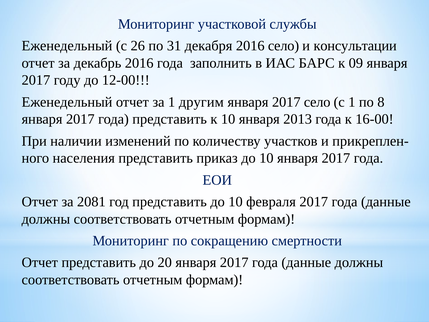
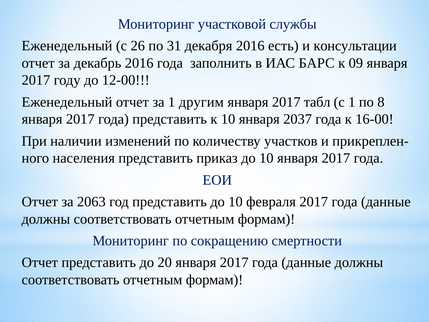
2016 село: село -> есть (283, 46)
2017 село: село -> табл (317, 102)
2013: 2013 -> 2037 (298, 119)
2081: 2081 -> 2063 (91, 202)
